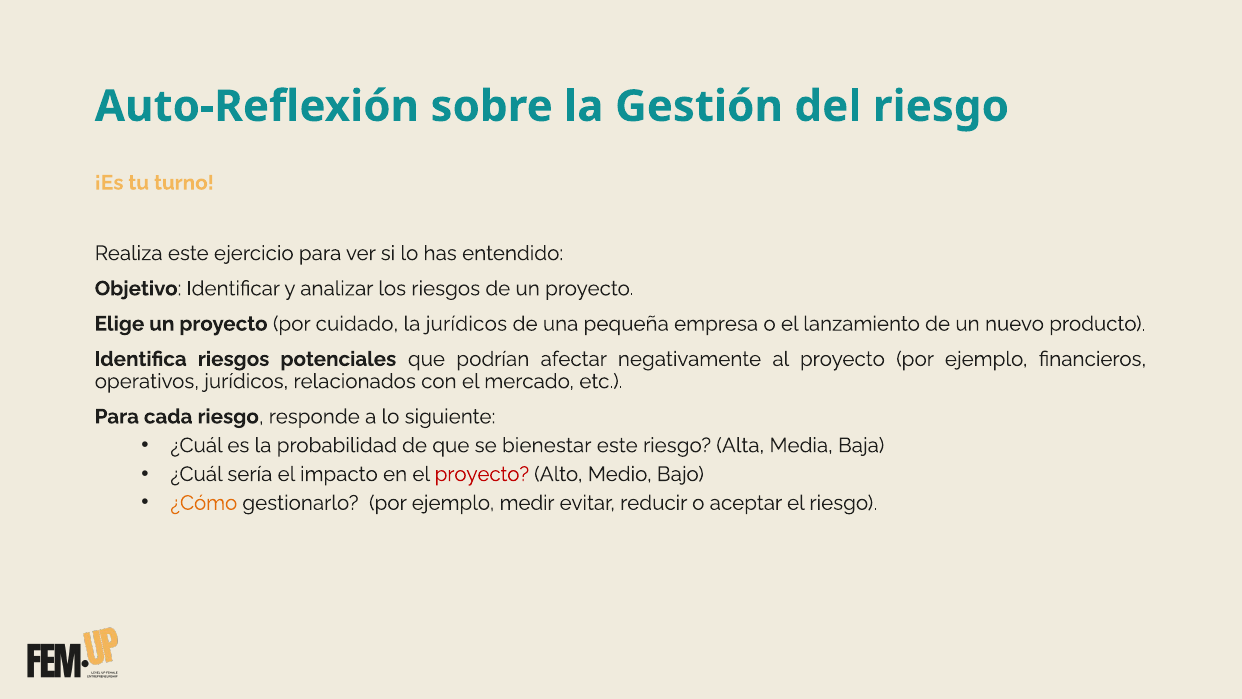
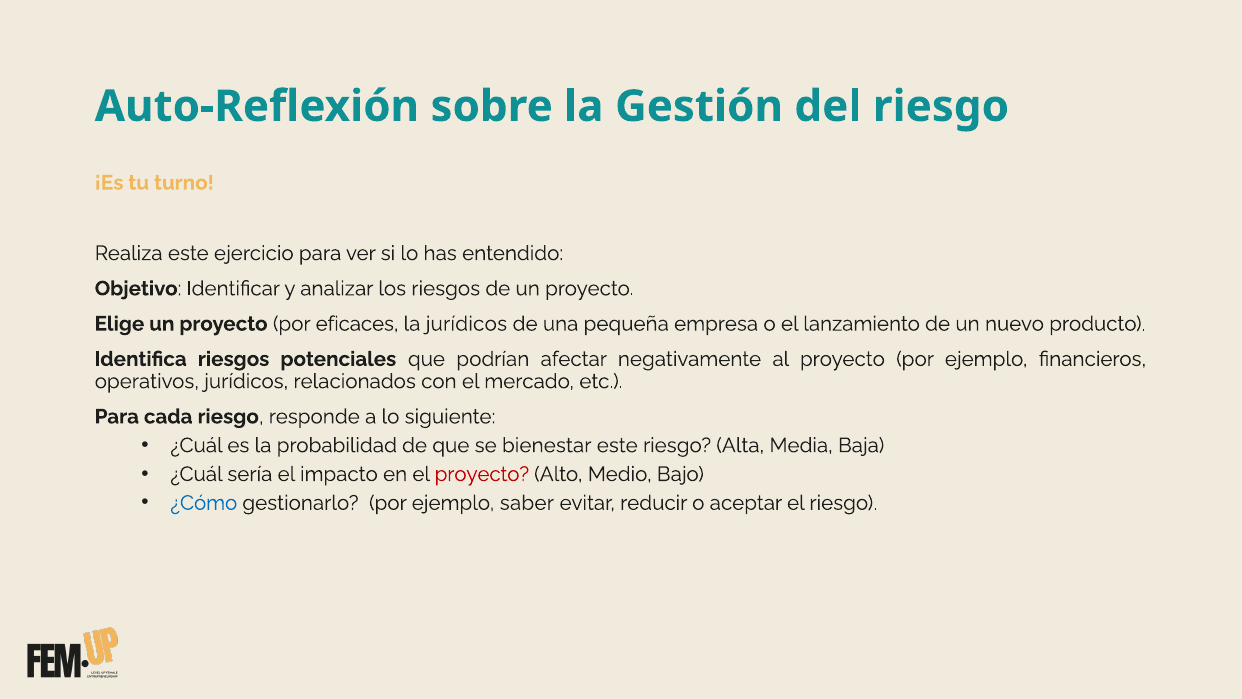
cuidado: cuidado -> eficaces (357, 324)
¿Cómo colour: orange -> blue (204, 503)
medir: medir -> saber (527, 503)
